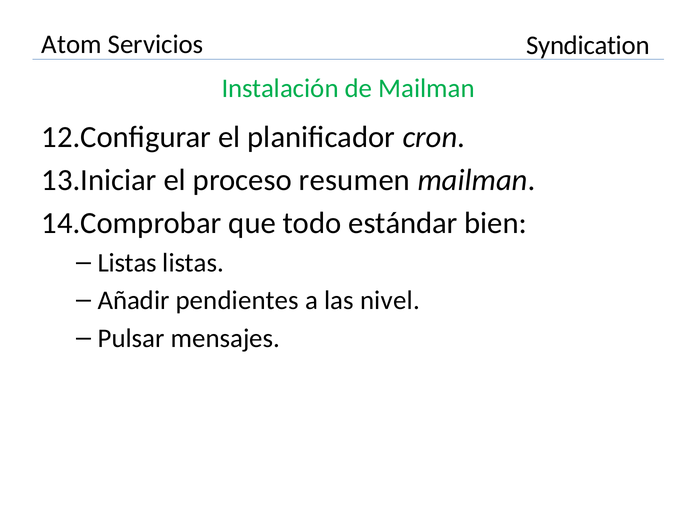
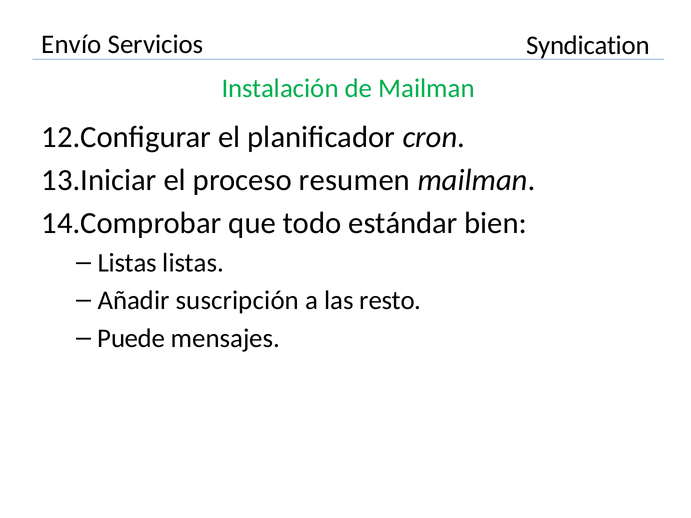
Atom: Atom -> Envío (72, 45)
pendientes: pendientes -> suscripción (237, 301)
nivel: nivel -> resto (390, 301)
Pulsar: Pulsar -> Puede (131, 338)
